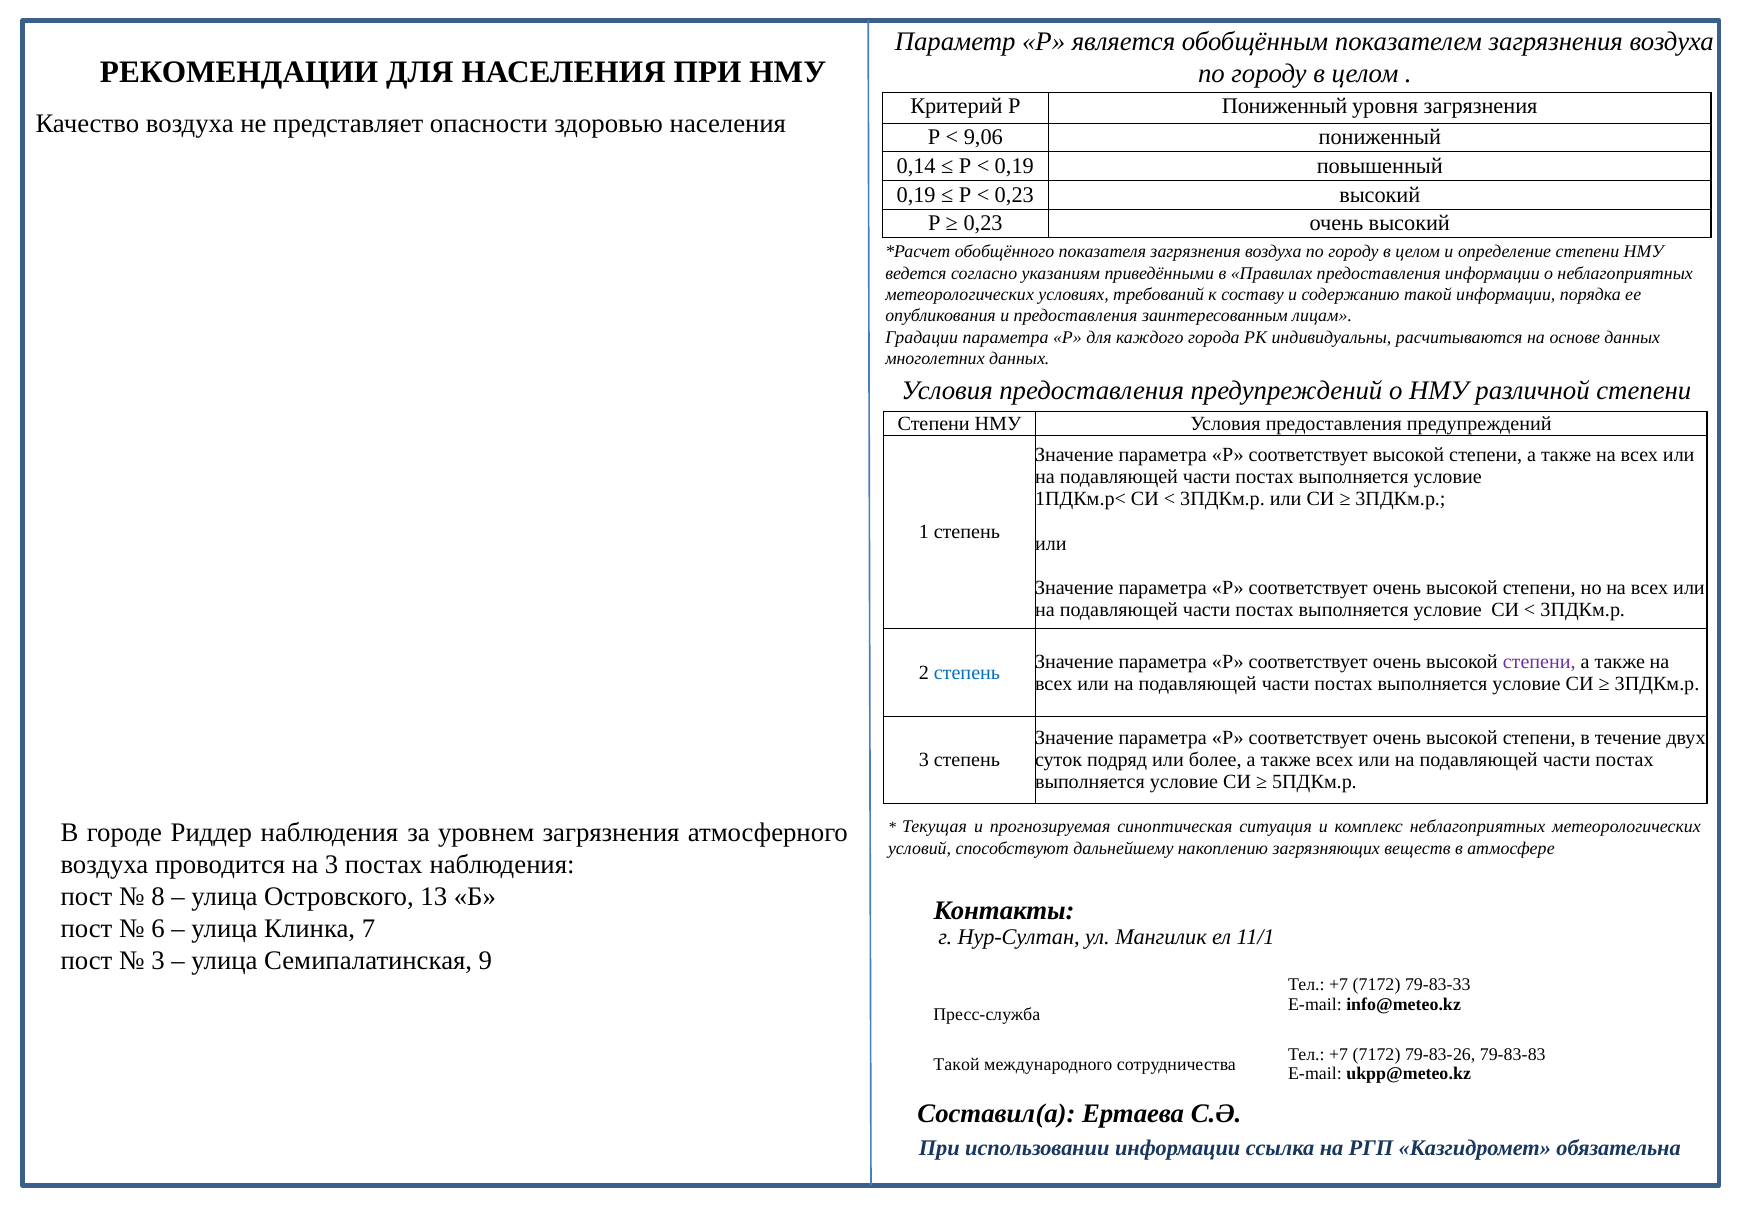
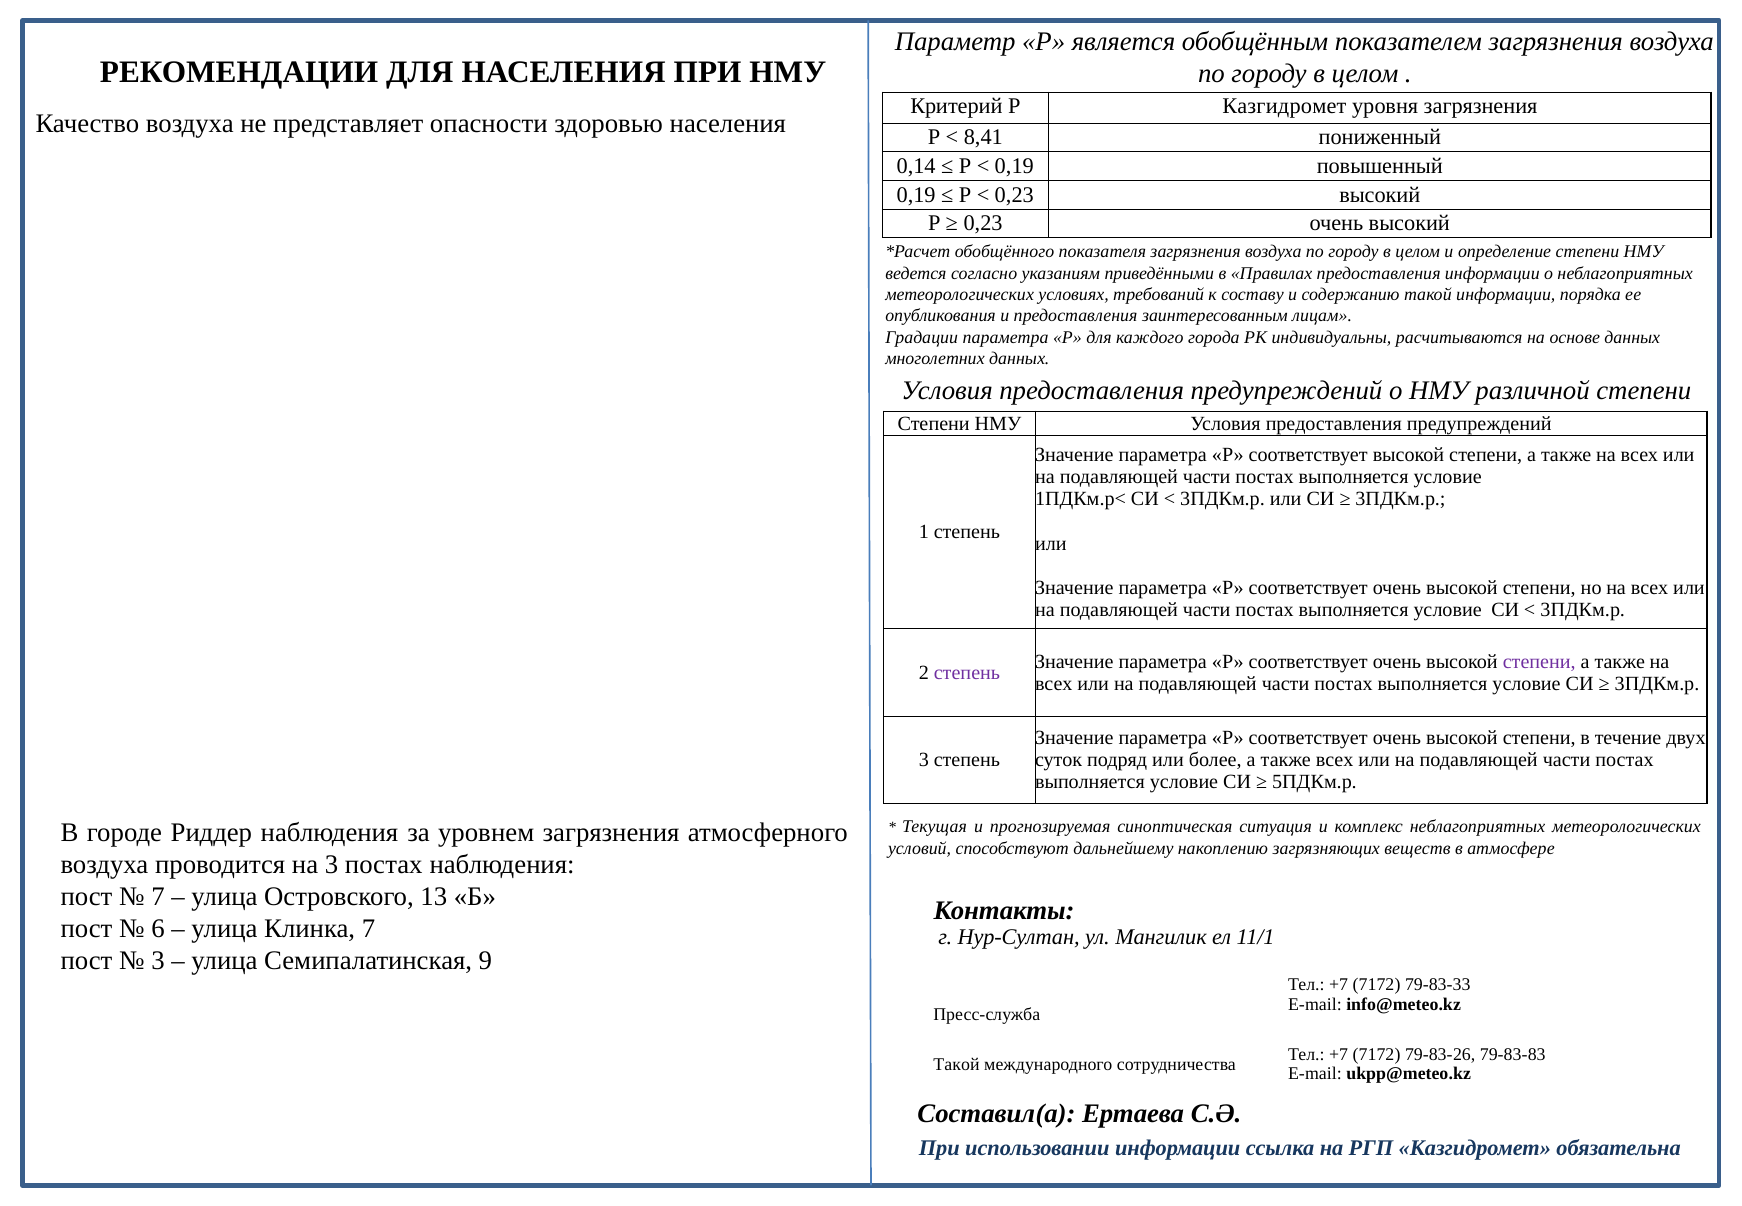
Р Пониженный: Пониженный -> Казгидромет (1284, 106)
9,06: 9,06 -> 8,41 (983, 137)
степень colour: blue -> purple (967, 673)
8: 8 -> 7 (158, 897)
